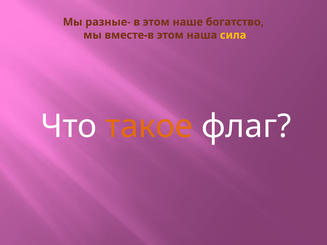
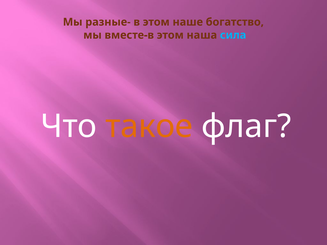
сила colour: yellow -> light blue (233, 35)
